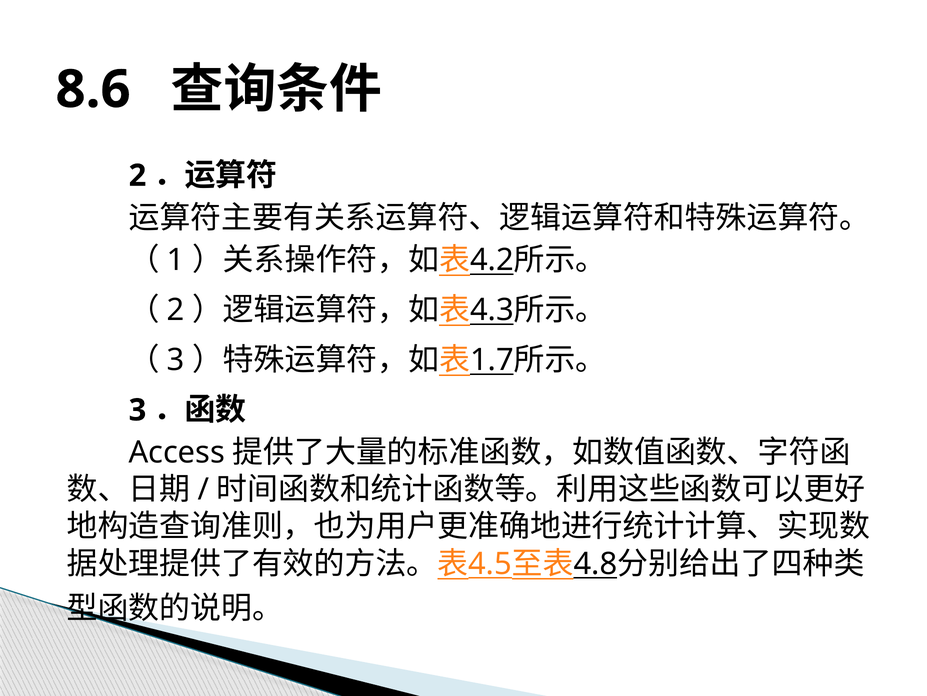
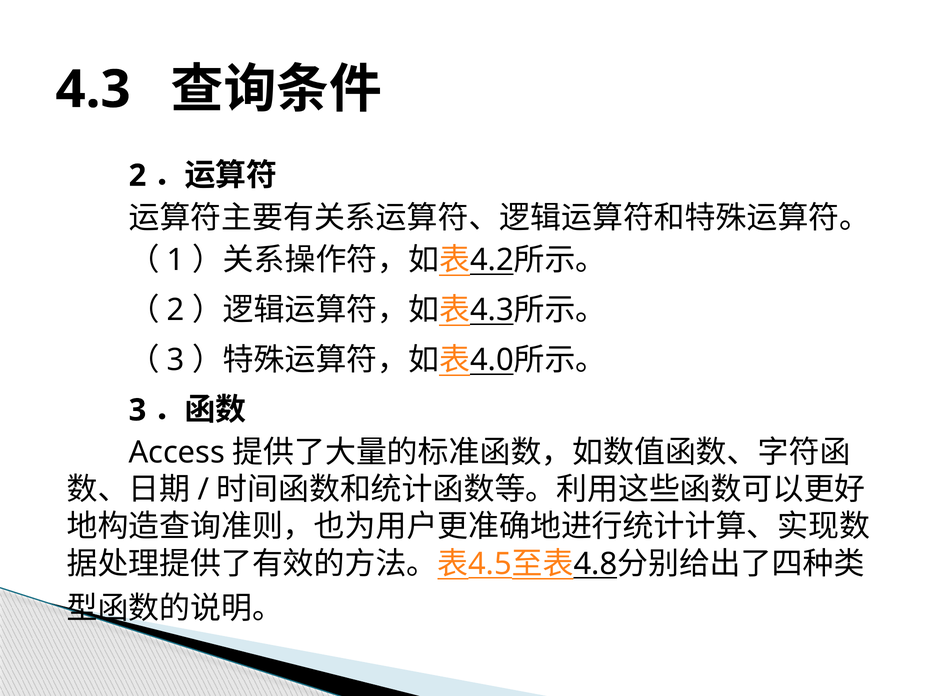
8.6: 8.6 -> 4.3 (93, 89)
1.7: 1.7 -> 4.0 (492, 360)
